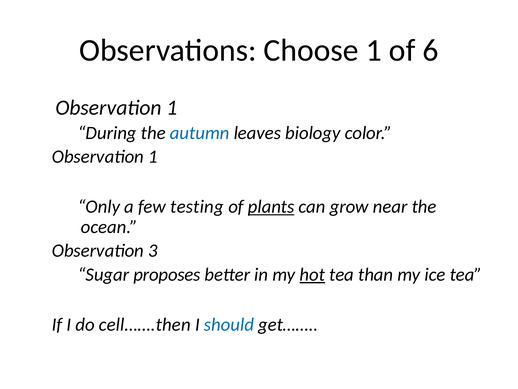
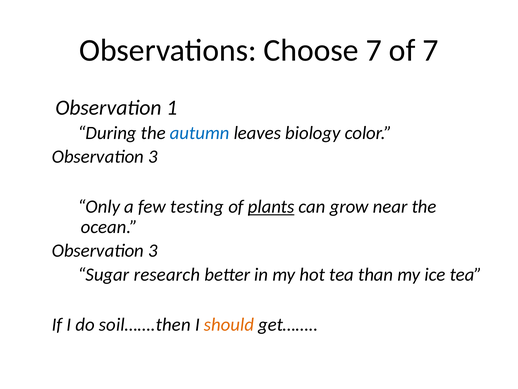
Choose 1: 1 -> 7 (374, 50)
of 6: 6 -> 7 (430, 50)
1: 1 -> 3 (153, 157)
proposes: proposes -> research (167, 274)
hot underline: present -> none (312, 274)
cell…….then: cell…….then -> soil…….then (145, 324)
should colour: blue -> orange (229, 324)
